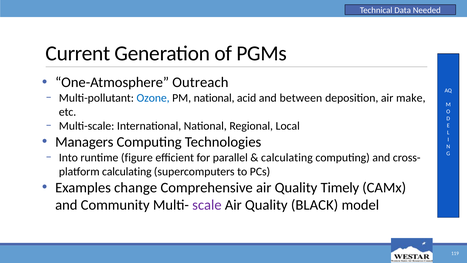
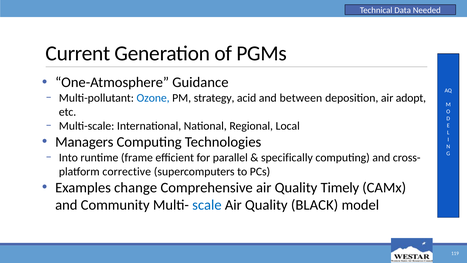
Outreach: Outreach -> Guidance (200, 82)
PM national: national -> strategy (214, 98)
make: make -> adopt (411, 98)
figure: figure -> frame (137, 157)
calculating: calculating -> specifically (287, 157)
calculating: calculating -> corrective (127, 171)
scale colour: purple -> blue (207, 205)
